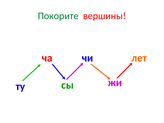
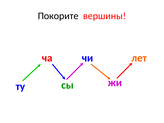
Покорите colour: green -> black (58, 16)
